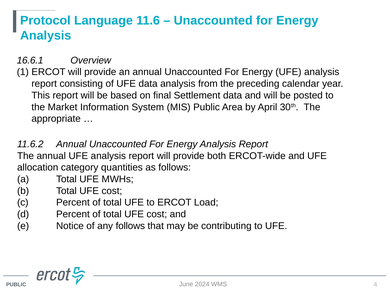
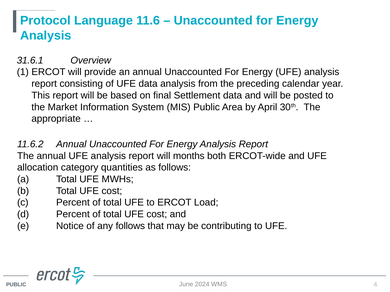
16.6.1: 16.6.1 -> 31.6.1 (30, 60)
report will provide: provide -> months (189, 156)
